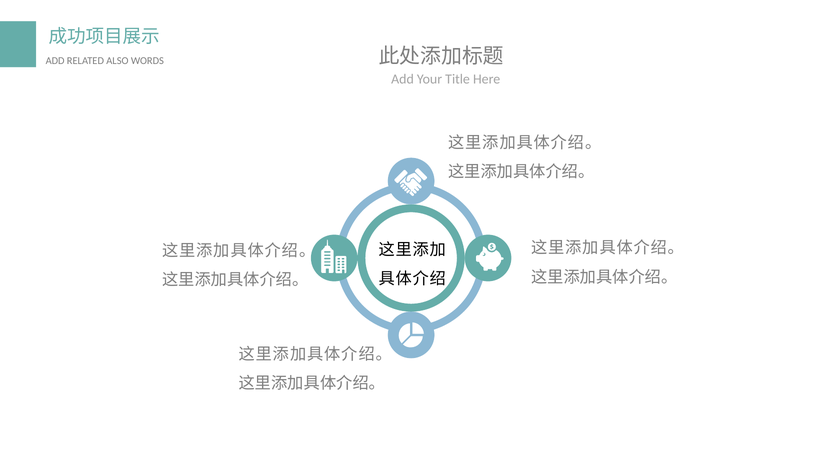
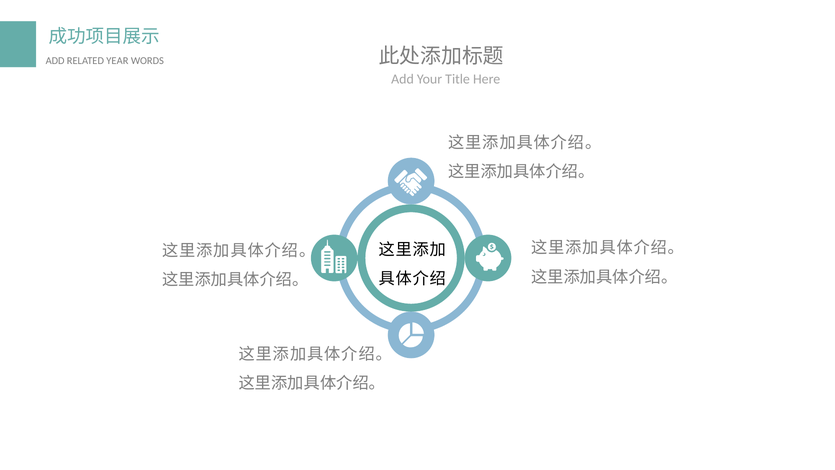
ALSO: ALSO -> YEAR (117, 61)
